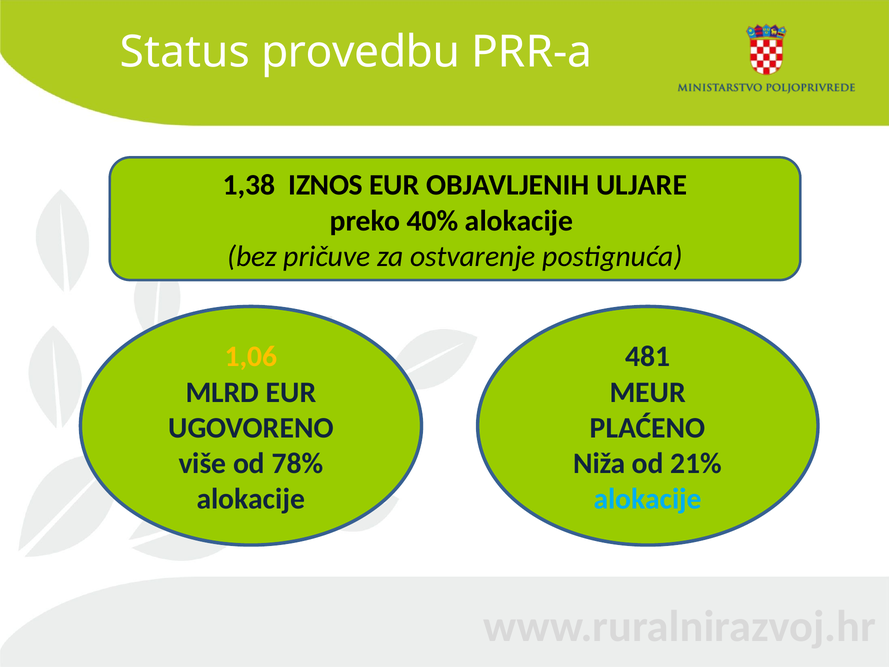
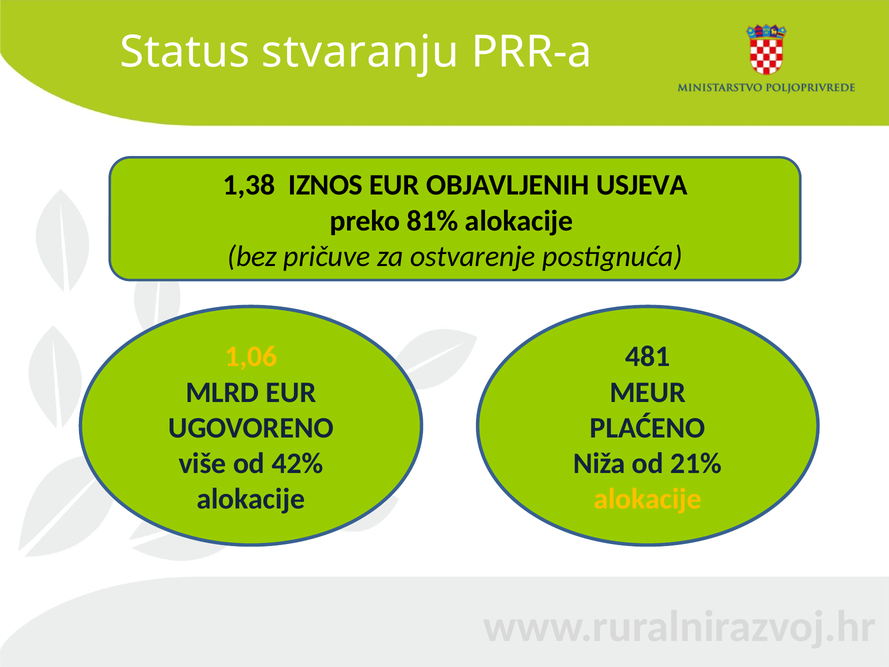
provedbu: provedbu -> stvaranju (360, 52)
ULJARE: ULJARE -> USJEVA (642, 185)
40%: 40% -> 81% (432, 221)
78%: 78% -> 42% (297, 463)
alokacije colour: light blue -> yellow (648, 499)
